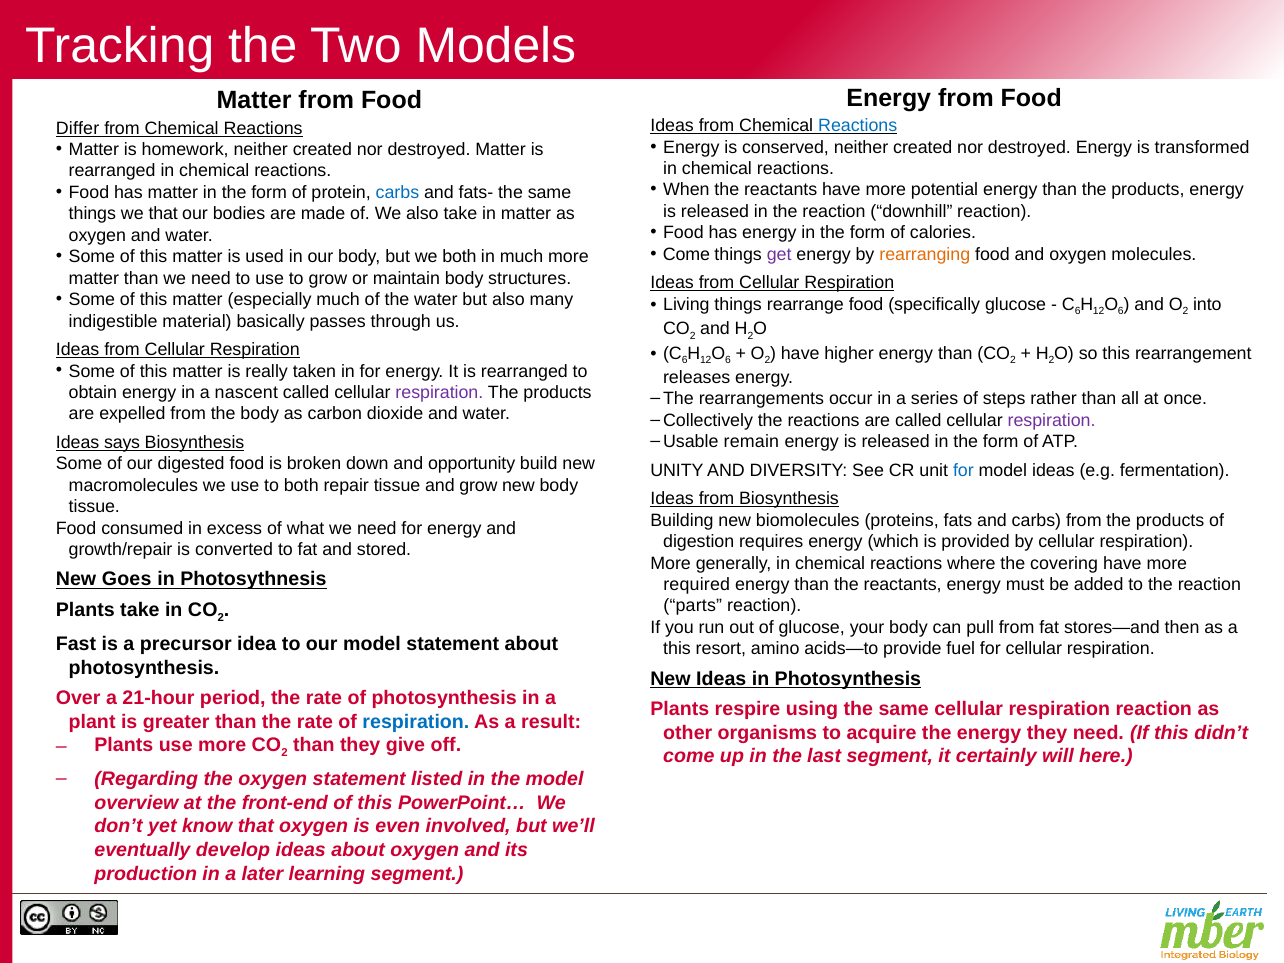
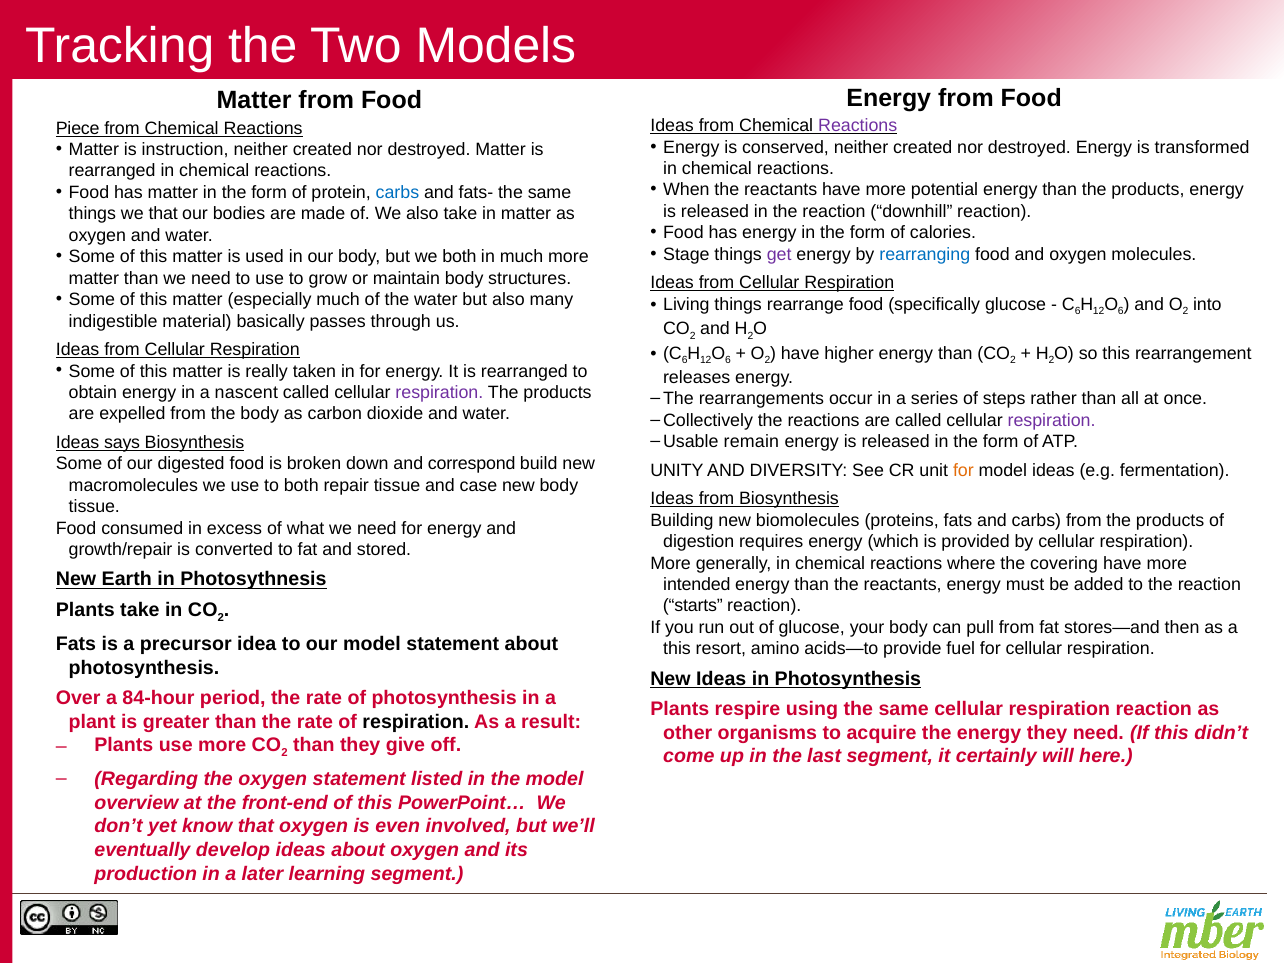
Reactions colour: blue -> purple (858, 126)
Differ: Differ -> Piece (78, 128)
homework: homework -> instruction (185, 150)
Come: Come -> Stage (686, 254)
rearranging colour: orange -> blue (925, 254)
opportunity: opportunity -> correspond (472, 464)
for colour: blue -> orange (963, 470)
and grow: grow -> case (478, 485)
Goes: Goes -> Earth (127, 579)
required: required -> intended (697, 585)
parts: parts -> starts (693, 606)
Fast: Fast -> Fats (76, 644)
21-hour: 21-hour -> 84-hour (158, 698)
respiration colour: blue -> black (416, 722)
